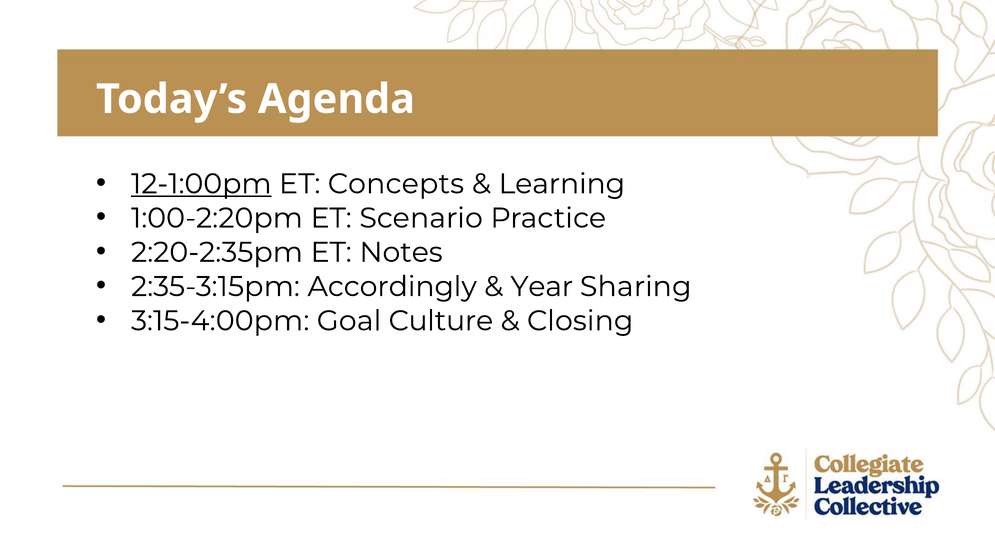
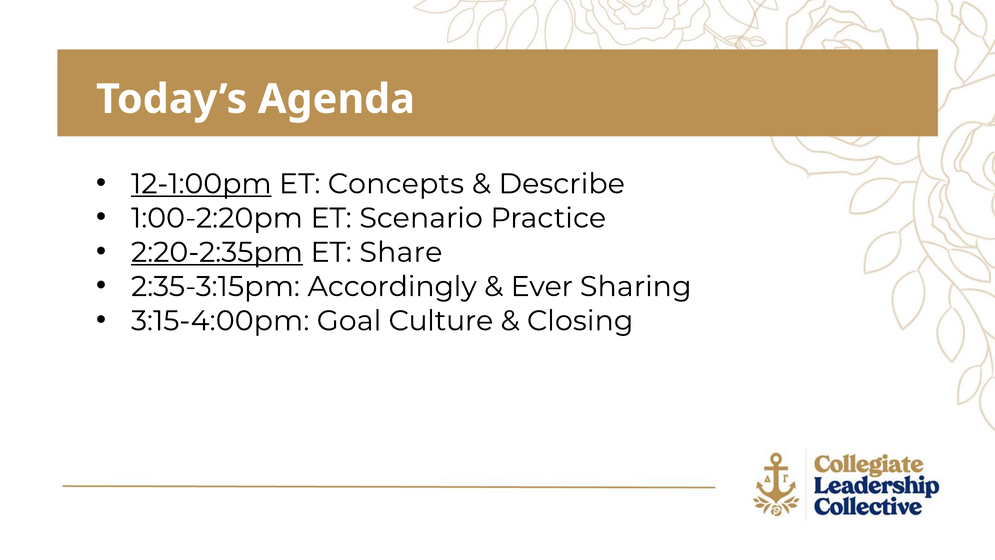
Learning: Learning -> Describe (562, 184)
2:20-2:35pm underline: none -> present (217, 252)
Notes: Notes -> Share (401, 252)
Year: Year -> Ever (542, 286)
